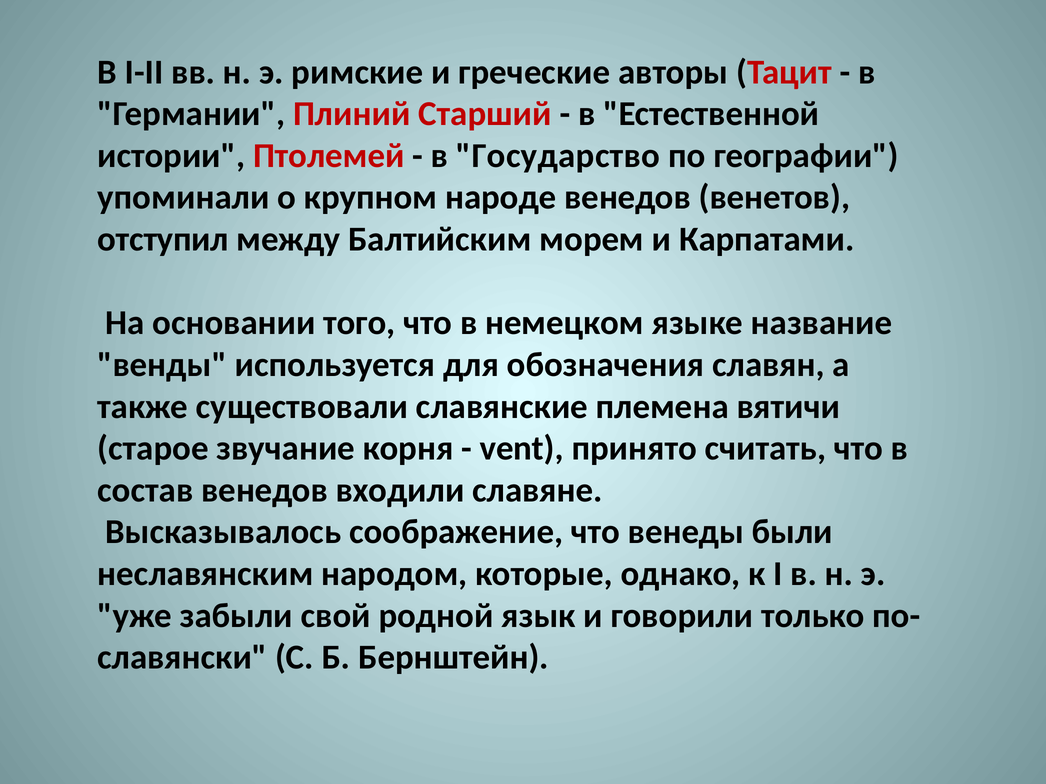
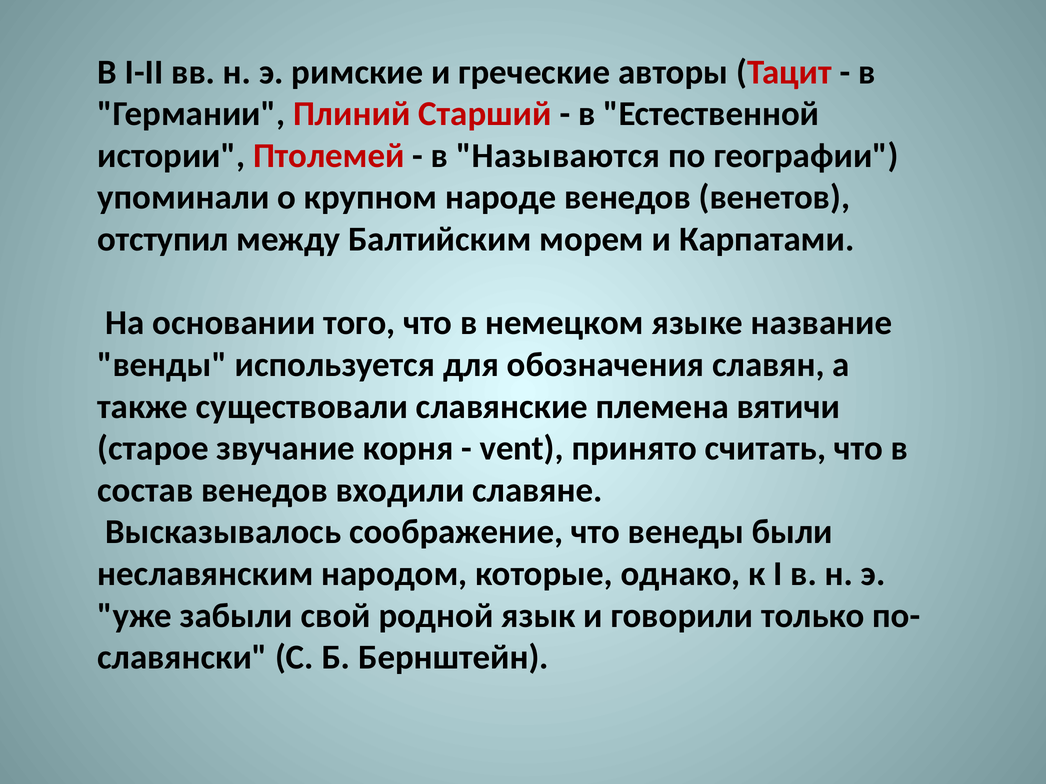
Государство: Государство -> Называются (558, 156)
